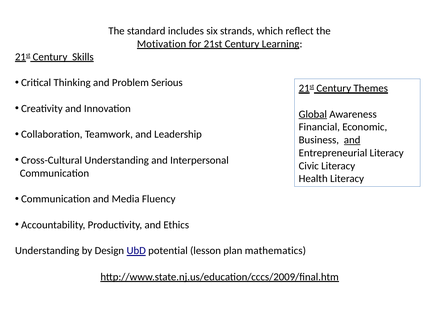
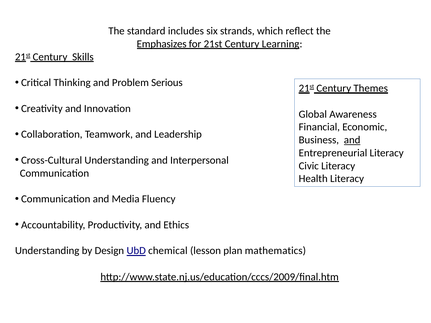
Motivation: Motivation -> Emphasizes (162, 44)
Global underline: present -> none (313, 114)
potential: potential -> chemical (168, 251)
